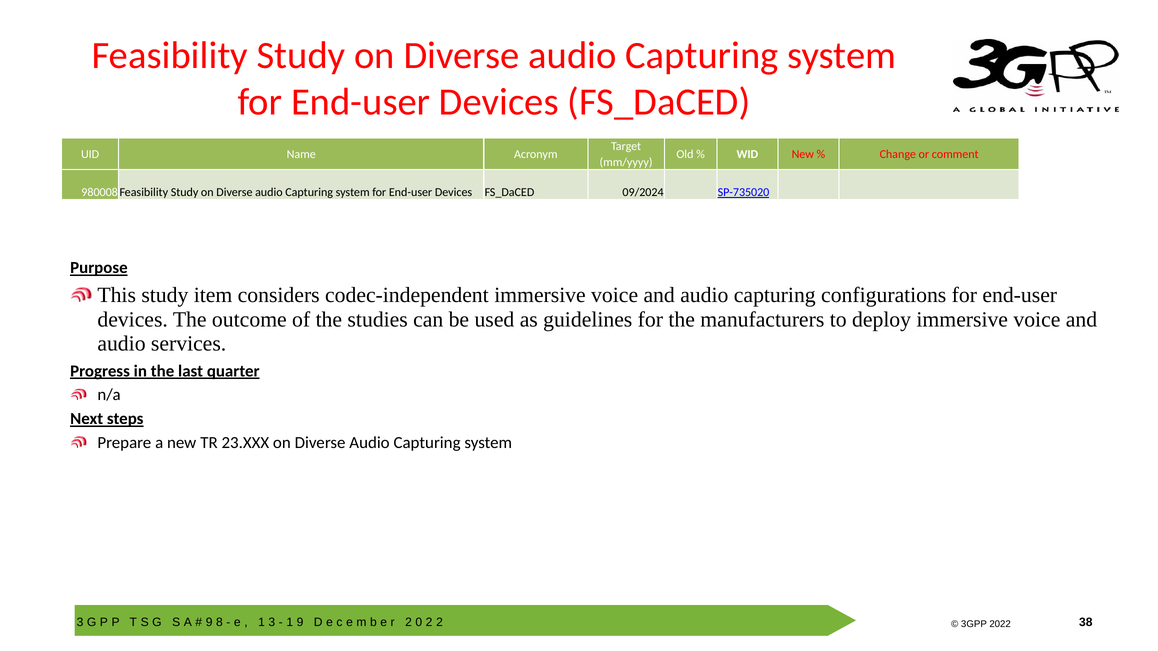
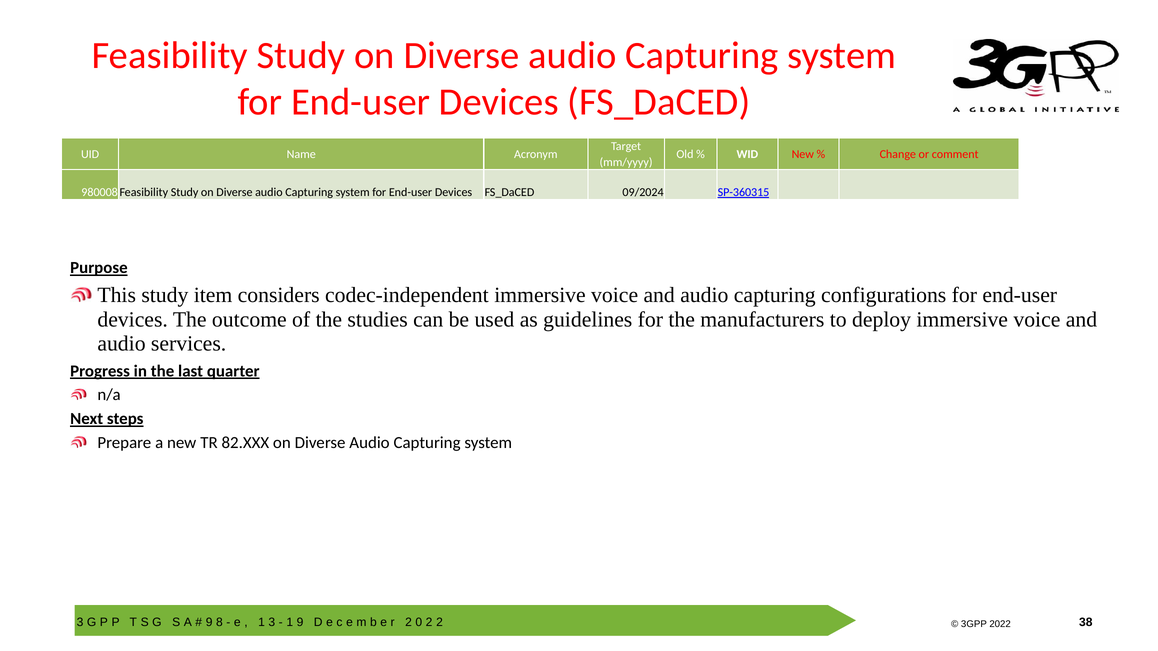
SP-735020: SP-735020 -> SP-360315 (743, 192)
23.XXX: 23.XXX -> 82.XXX (245, 443)
